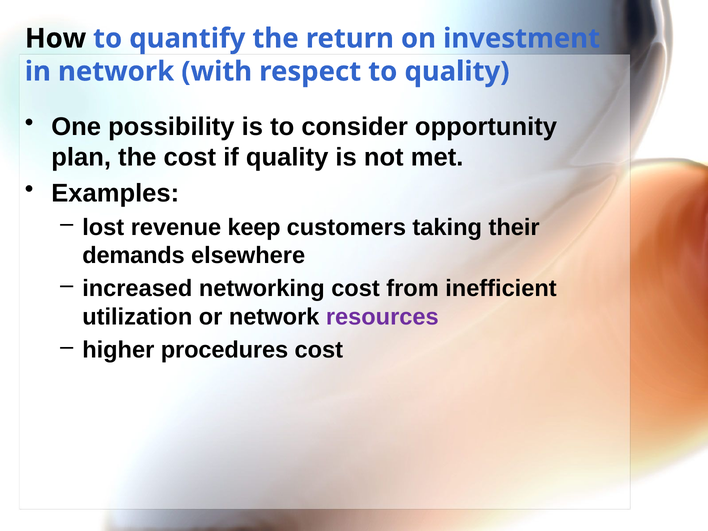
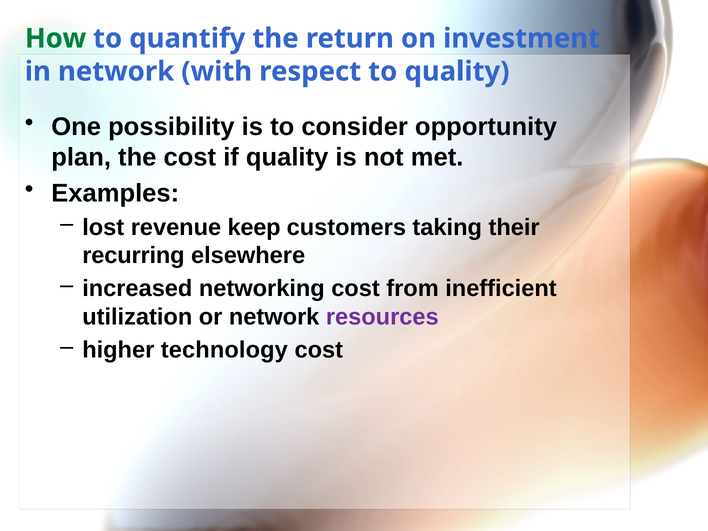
How colour: black -> green (55, 38)
demands: demands -> recurring (133, 256)
procedures: procedures -> technology (224, 350)
